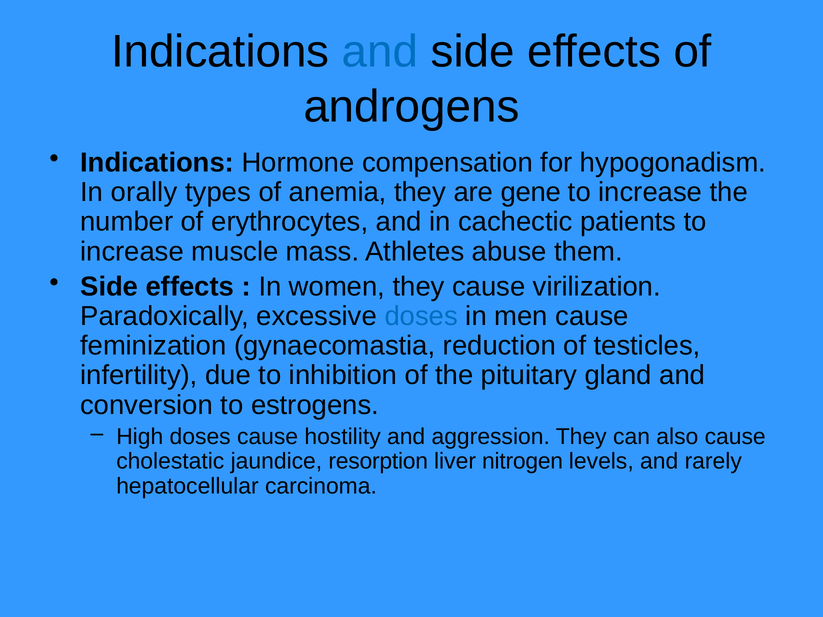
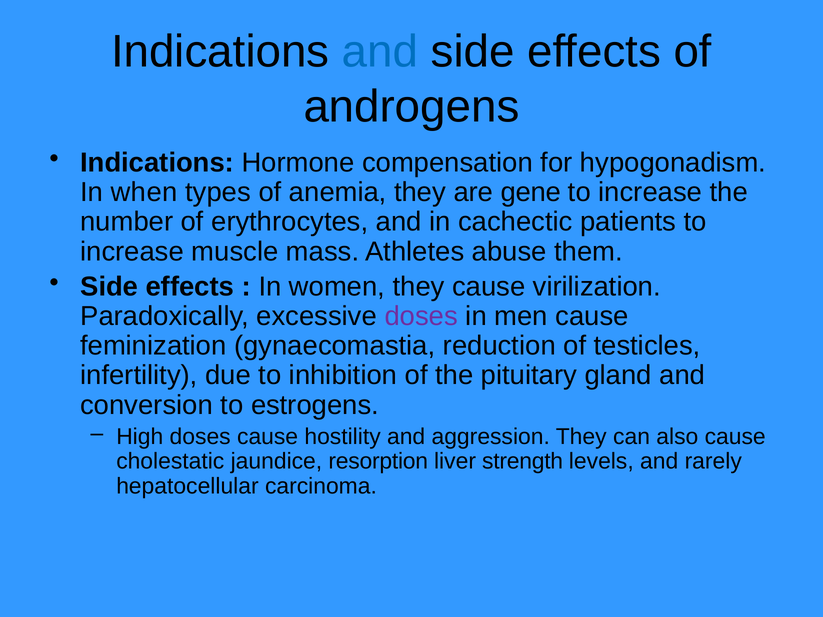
orally: orally -> when (144, 192)
doses colour: blue -> purple (421, 316)
nitrogen: nitrogen -> strength (523, 462)
